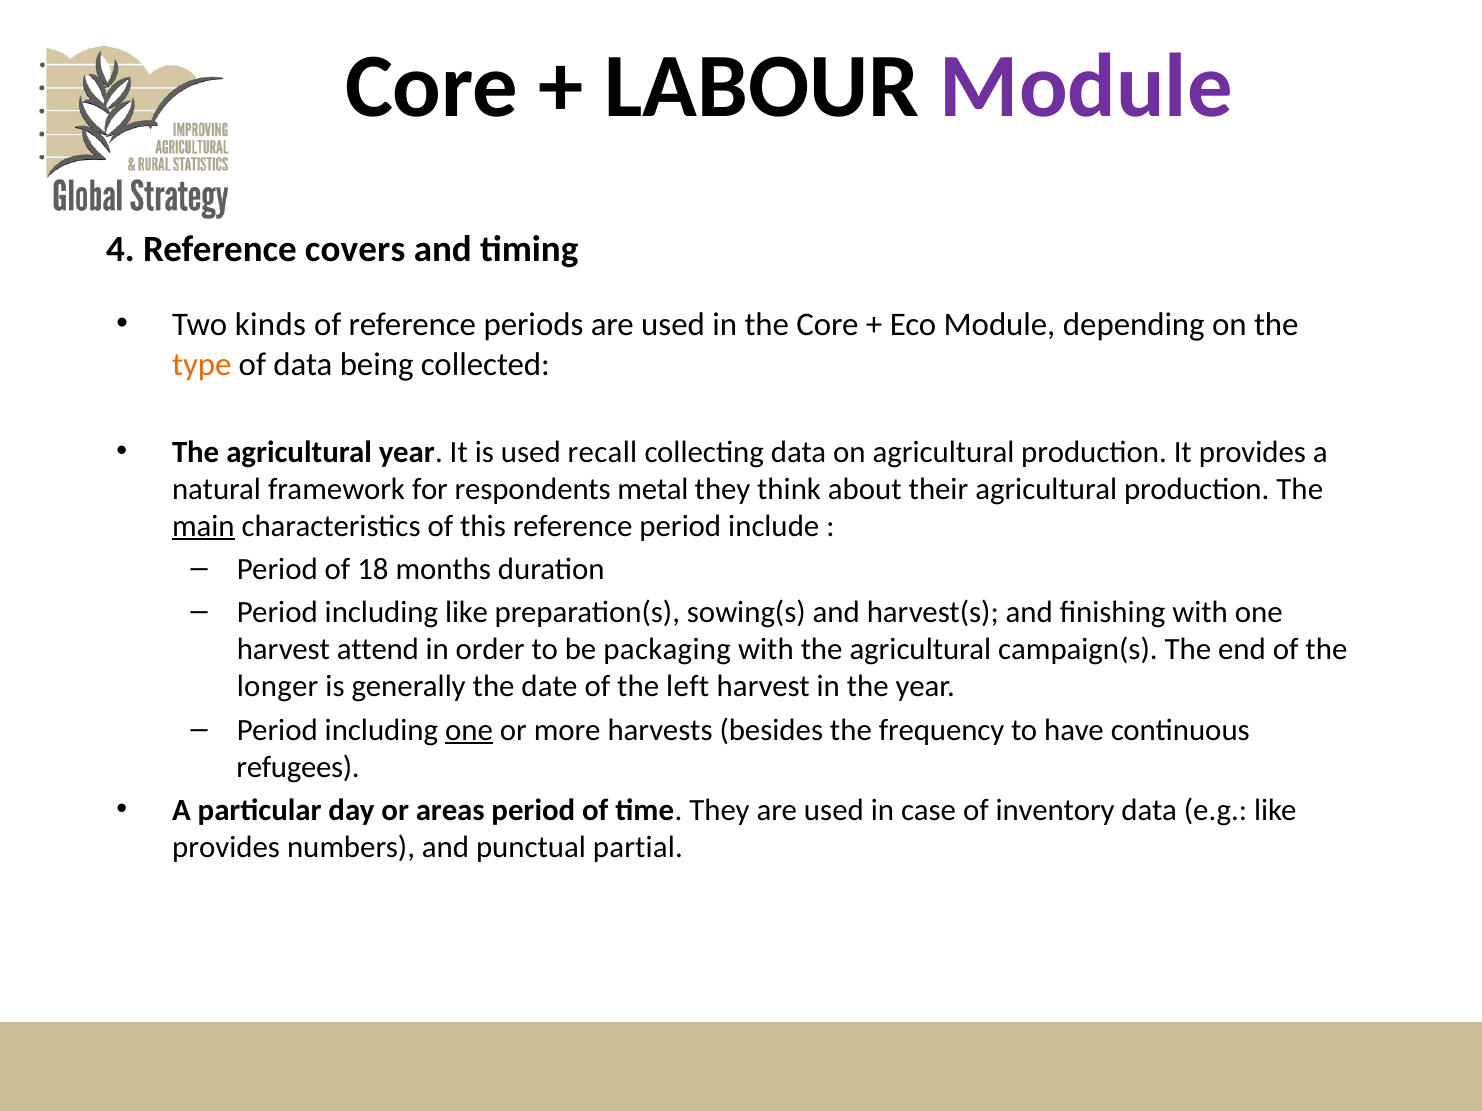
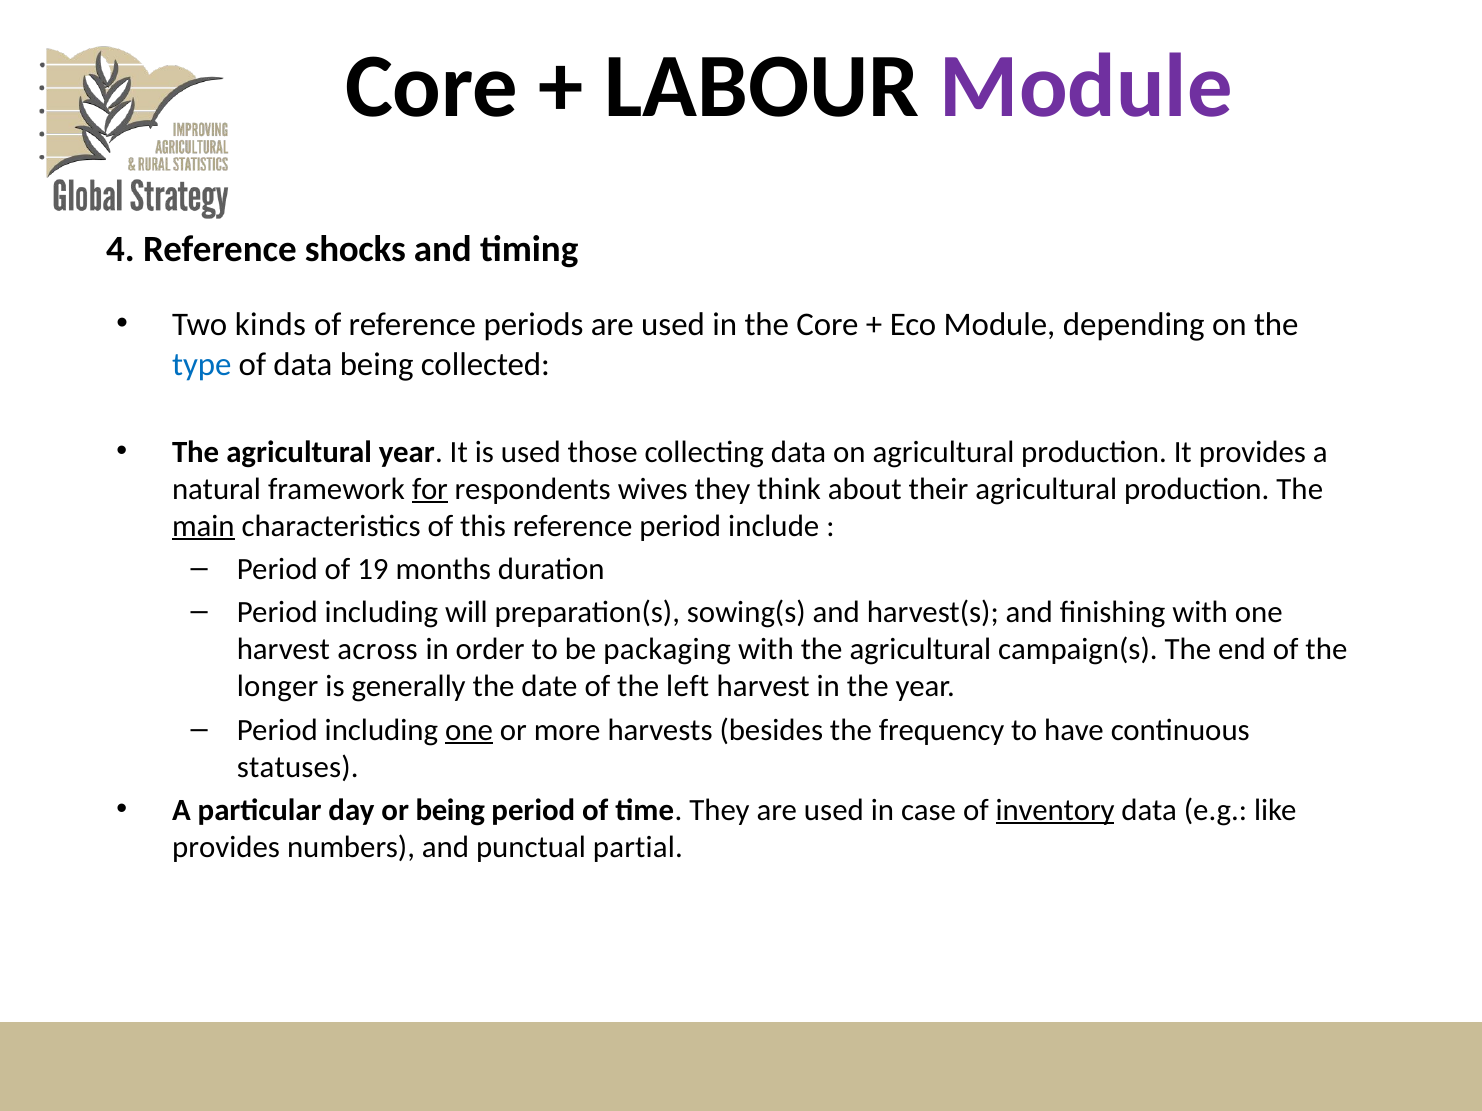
covers: covers -> shocks (355, 249)
type colour: orange -> blue (202, 365)
recall: recall -> those (603, 452)
for underline: none -> present (430, 489)
metal: metal -> wives (653, 489)
18: 18 -> 19 (373, 570)
including like: like -> will (467, 613)
attend: attend -> across (378, 650)
refugees: refugees -> statuses (298, 767)
or areas: areas -> being (450, 810)
inventory underline: none -> present (1055, 810)
